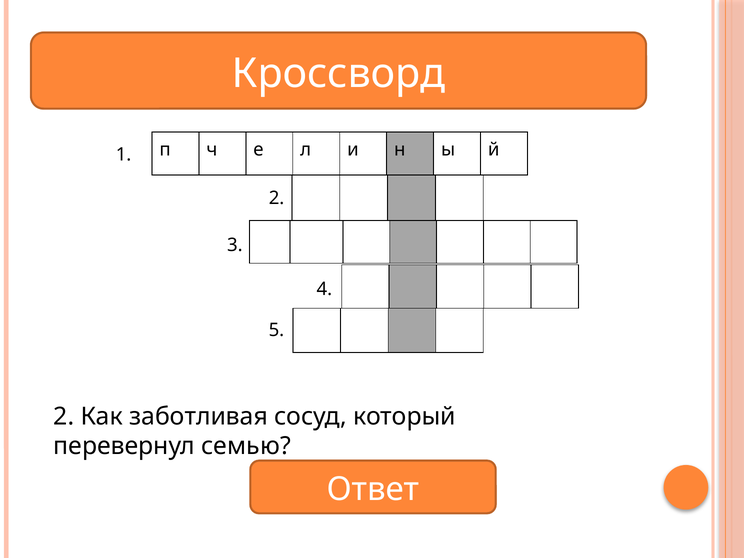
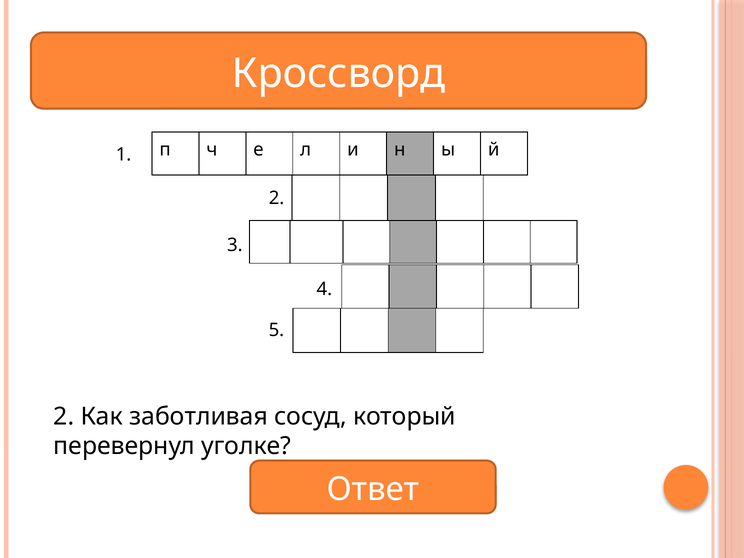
семью: семью -> уголке (246, 446)
